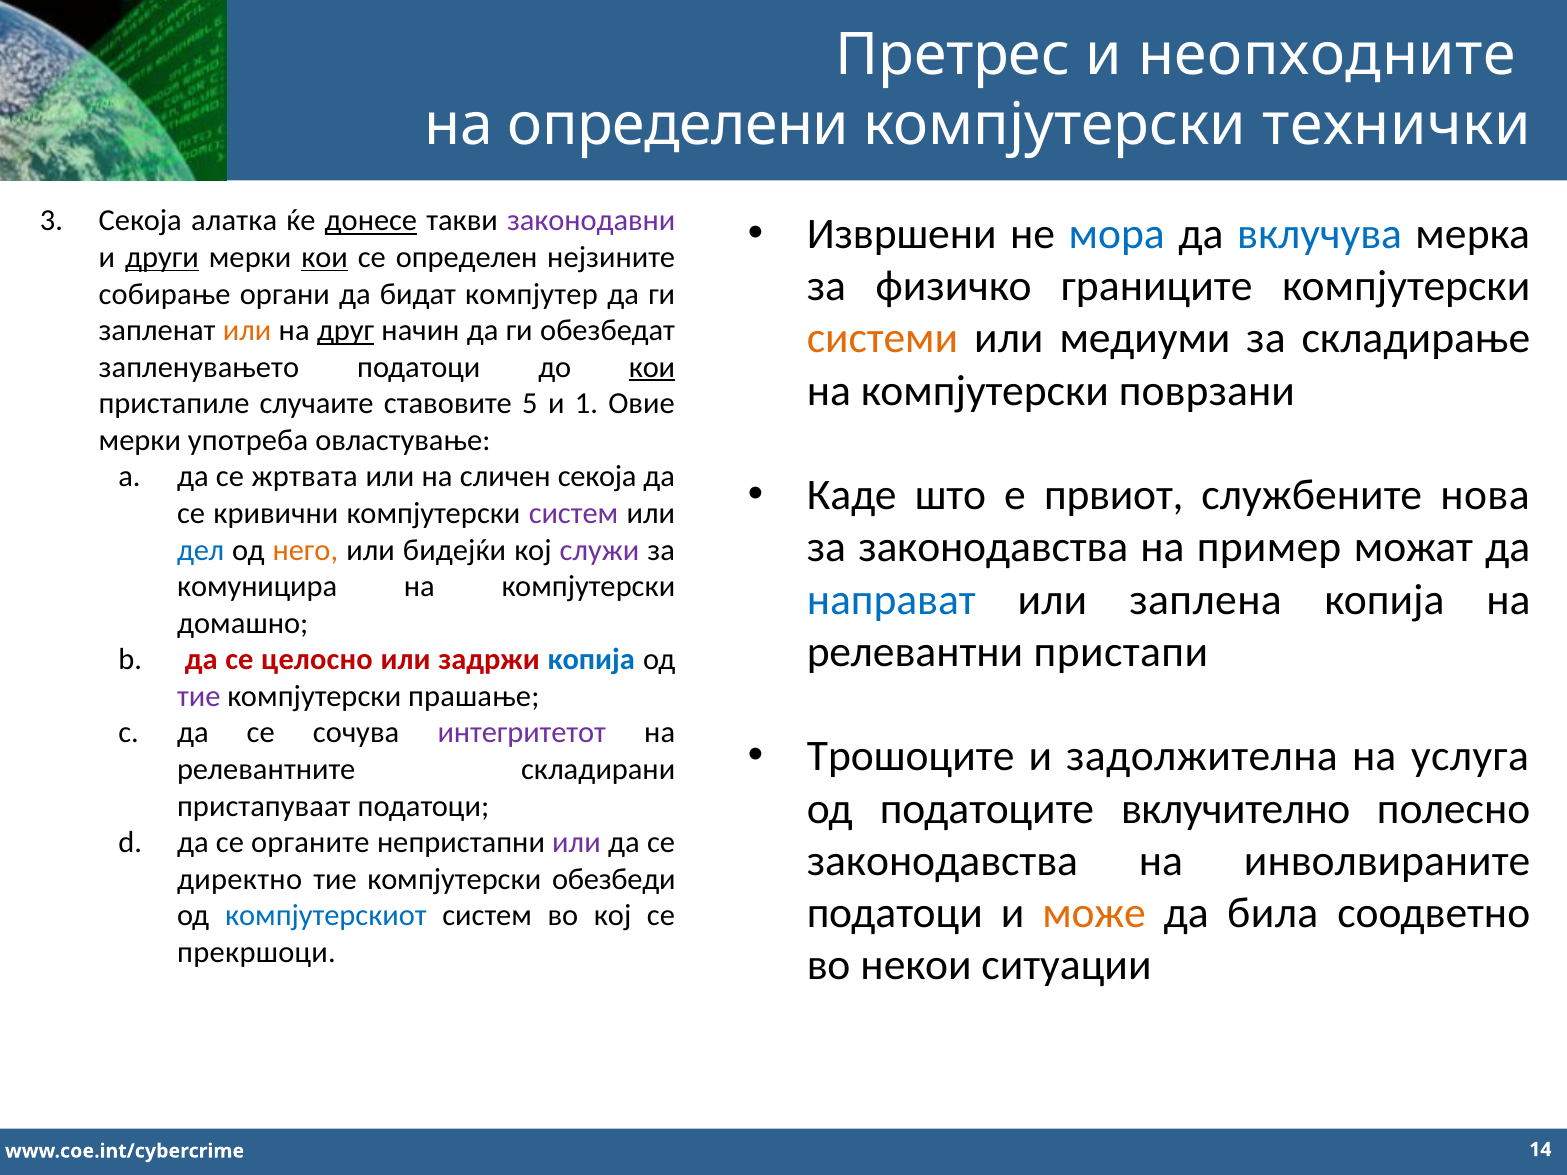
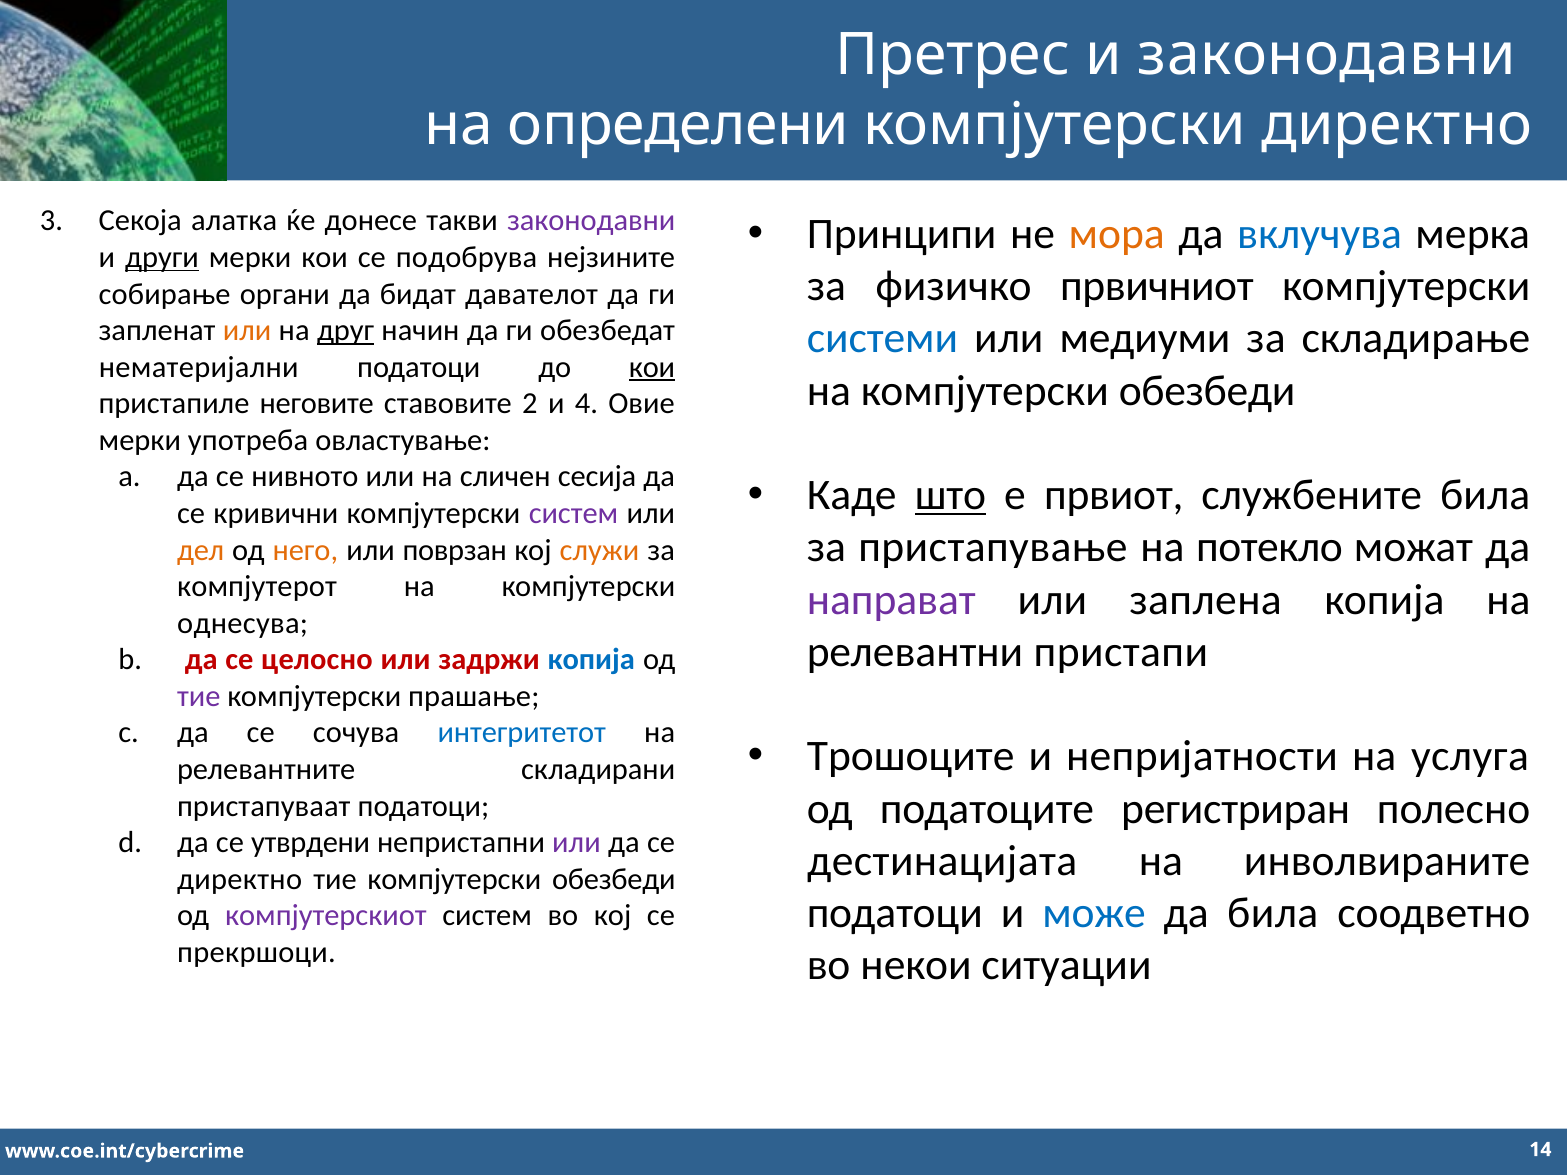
и неопходните: неопходните -> законодавни (1327, 55)
компјутерски технички: технички -> директно (1397, 125)
донесе underline: present -> none (371, 221)
Извршени: Извршени -> Принципи (902, 234)
мора colour: blue -> orange (1117, 234)
кои underline: present -> none (325, 257)
определен: определен -> подобрува (467, 257)
границите: границите -> првичниот (1157, 286)
компјутер: компјутер -> давателот (532, 294)
системи colour: orange -> blue (882, 339)
запленувањето: запленувањето -> нематеријални (199, 367)
на компјутерски поврзани: поврзани -> обезбеди (1207, 391)
случаите: случаите -> неговите (317, 404)
5: 5 -> 2 (530, 404)
1: 1 -> 4 (587, 404)
жртвата: жртвата -> нивното (305, 477)
сличен секоја: секоја -> сесија (597, 477)
што underline: none -> present (950, 495)
службените нова: нова -> била (1485, 495)
за законодавства: законодавства -> пристапување (993, 548)
пример: пример -> потекло (1269, 548)
дел colour: blue -> orange (201, 550)
бидејќи: бидејќи -> поврзан (455, 550)
служи colour: purple -> orange (600, 550)
комуницира: комуницира -> компјутерот (257, 587)
направат colour: blue -> purple (891, 600)
домашно: домашно -> однесува (243, 623)
интегритетот colour: purple -> blue (522, 733)
задолжителна: задолжителна -> непријатности (1202, 757)
вклучително: вклучително -> регистриран (1236, 809)
органите: органите -> утврдени (311, 843)
законодавства: законодавства -> дестинацијата (942, 861)
може colour: orange -> blue (1094, 913)
компјутерскиот colour: blue -> purple (326, 916)
